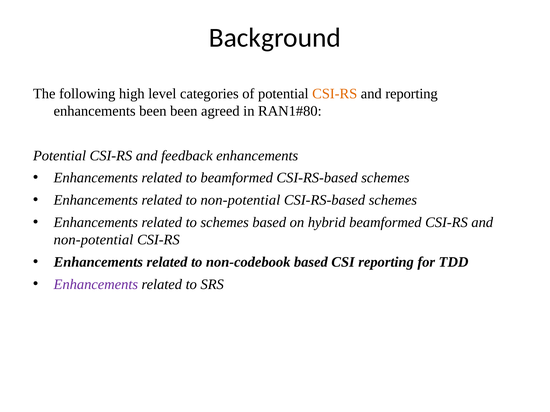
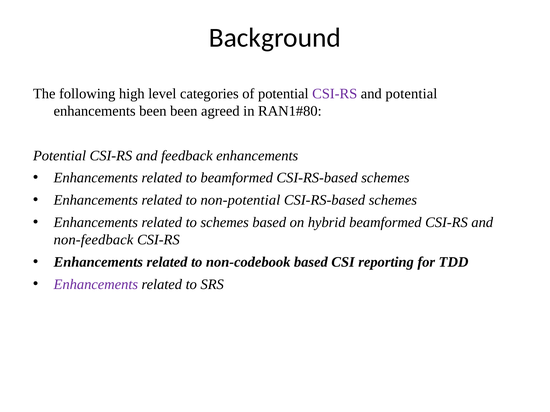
CSI-RS colour: orange -> purple (335, 94)
and reporting: reporting -> potential (411, 94)
non-potential: non-potential -> non-feedback (93, 240)
